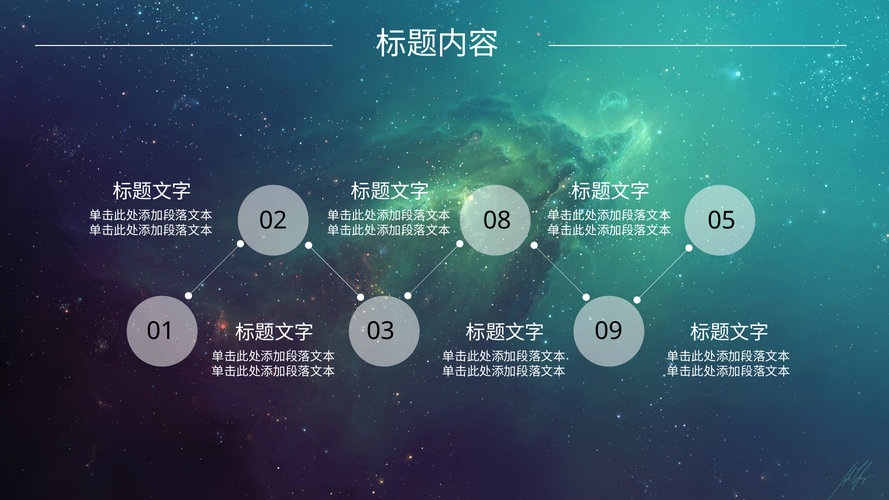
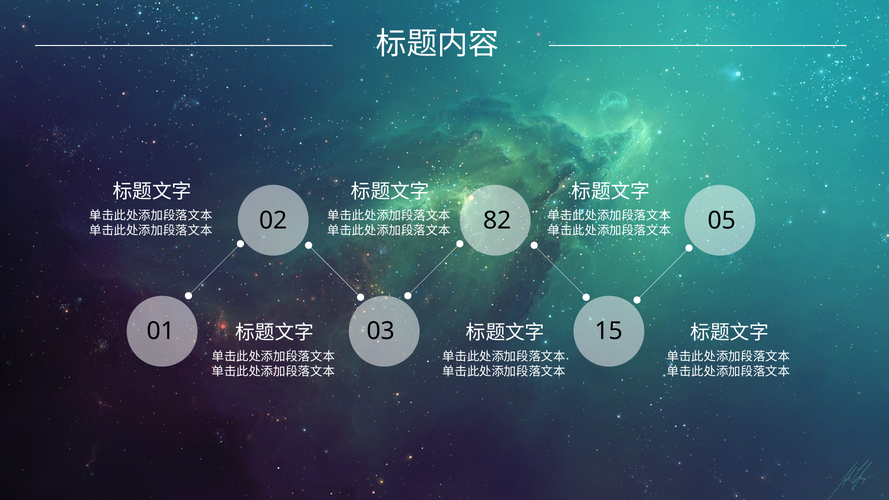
08: 08 -> 82 (497, 221)
09: 09 -> 15 (609, 331)
